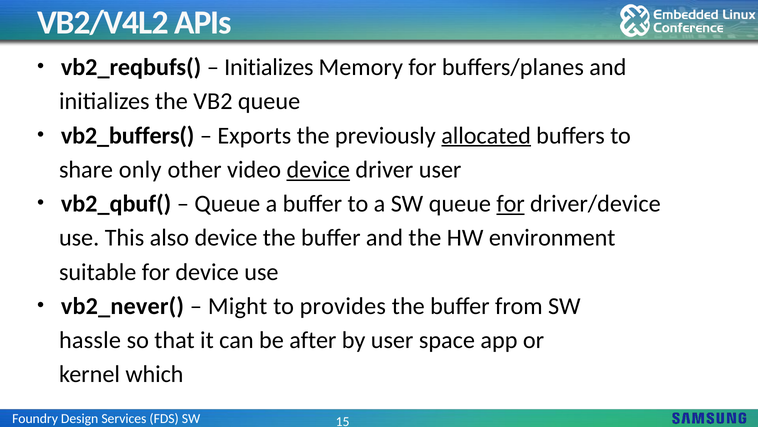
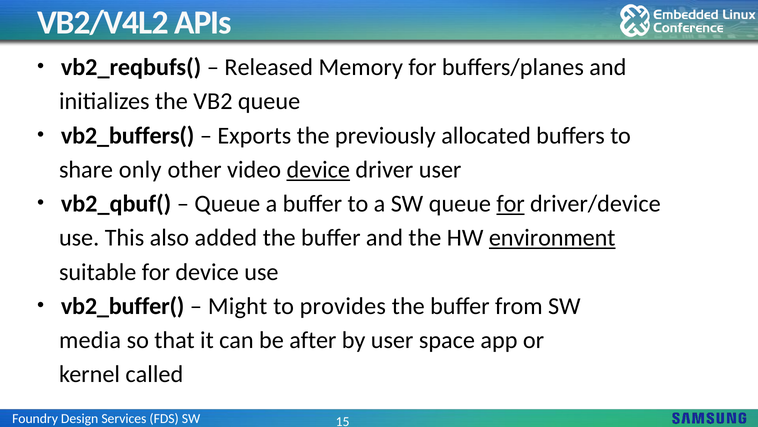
Initializes: Initializes -> Released (269, 67)
allocated underline: present -> none (486, 135)
also device: device -> added (226, 238)
environment underline: none -> present (552, 238)
vb2_never(: vb2_never( -> vb2_buffer( (123, 306)
hassle: hassle -> media (90, 340)
which: which -> called (154, 374)
